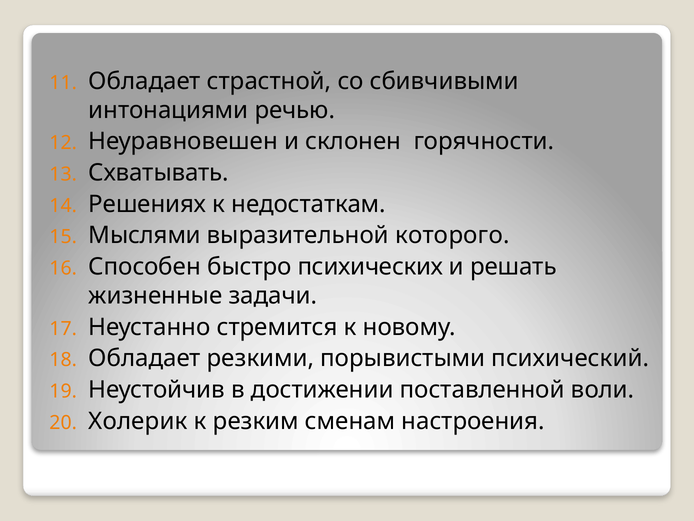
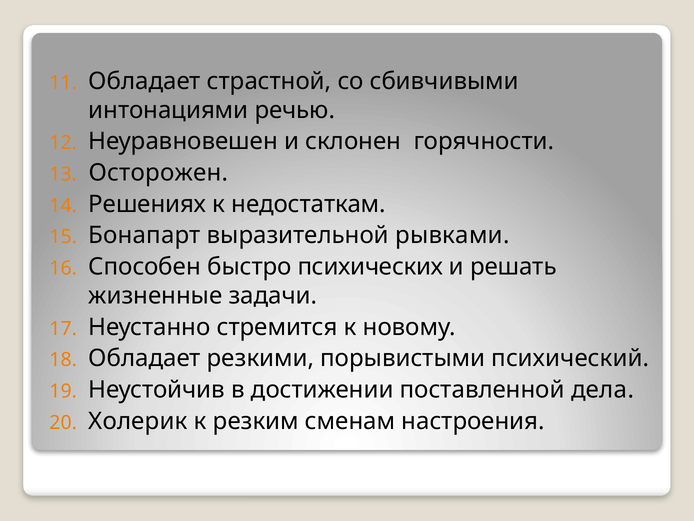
Схватывать: Схватывать -> Осторожен (158, 173)
Мыслями: Мыслями -> Бонапарт (144, 235)
которого: которого -> рывками (452, 235)
воли: воли -> дела (603, 389)
